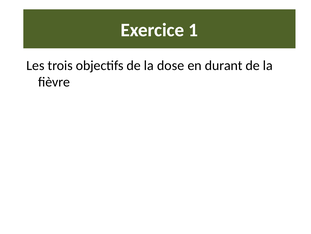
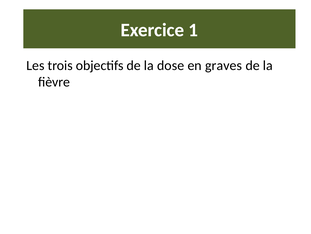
durant: durant -> graves (224, 65)
